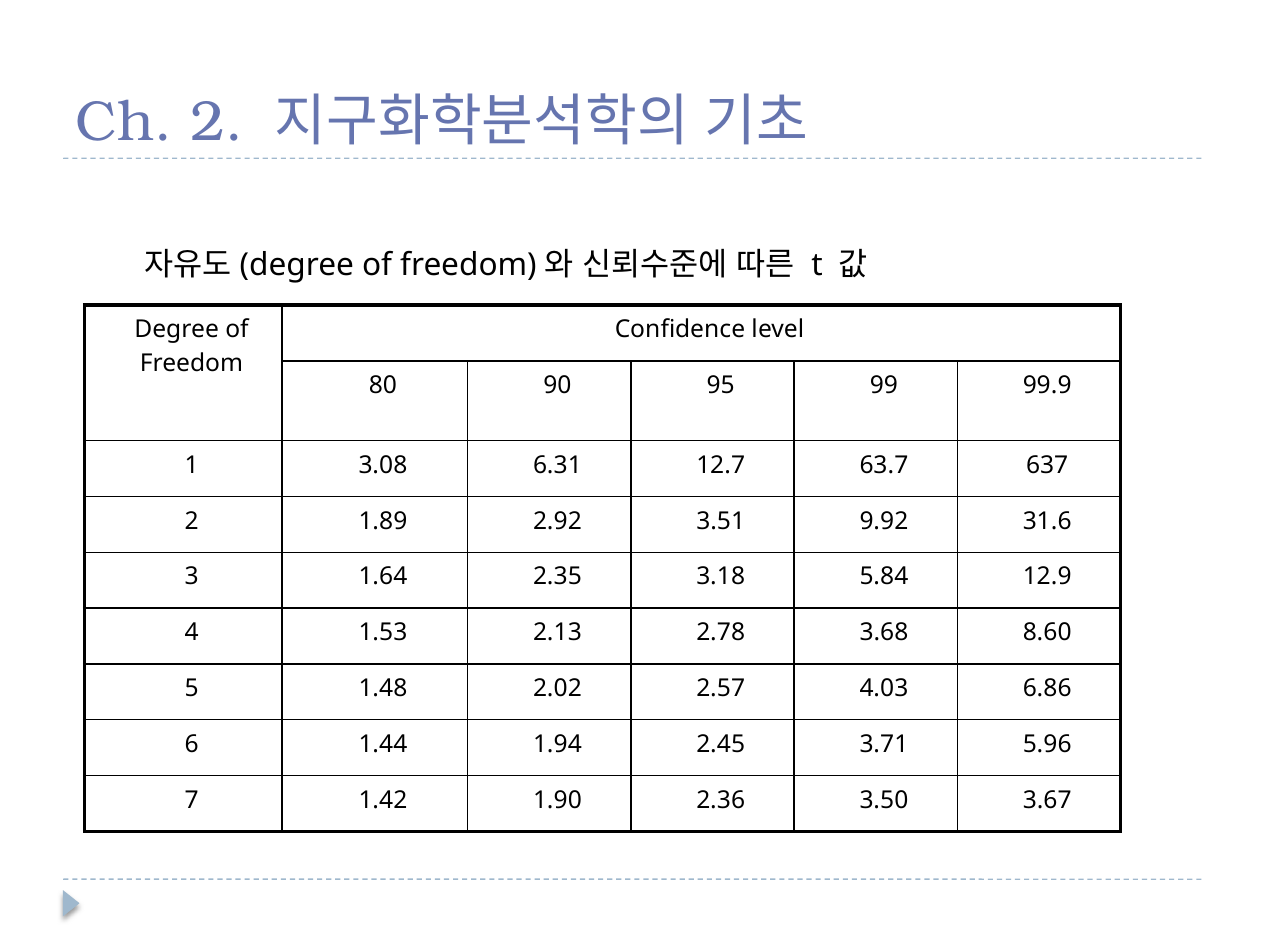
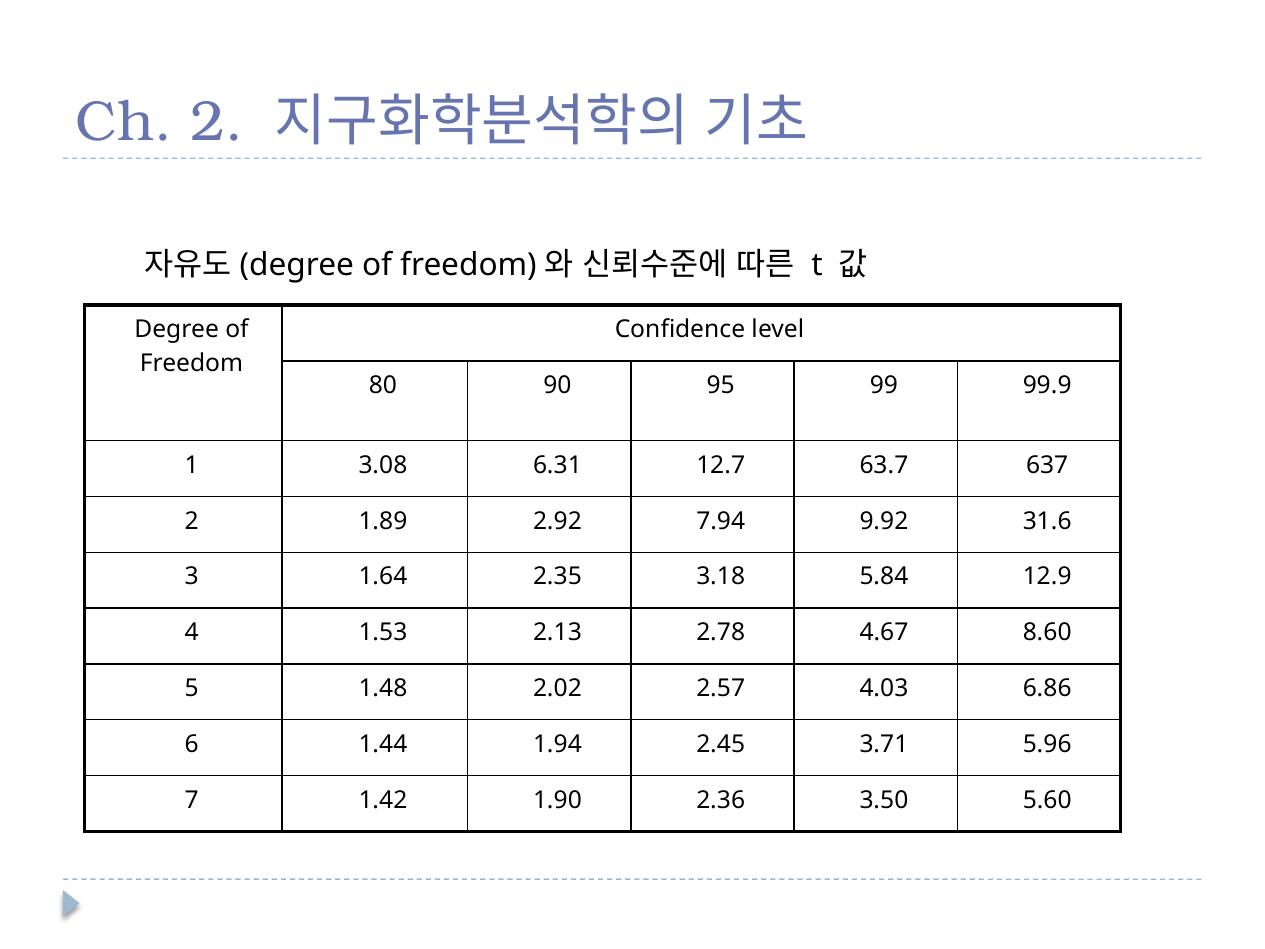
3.51: 3.51 -> 7.94 (721, 521)
3.68: 3.68 -> 4.67 (884, 632)
3.67: 3.67 -> 5.60 (1047, 800)
